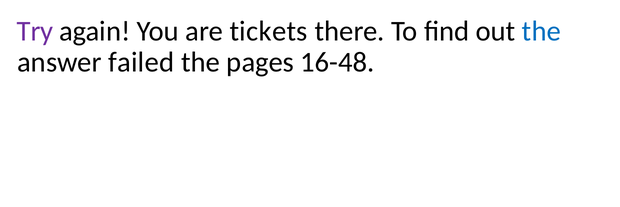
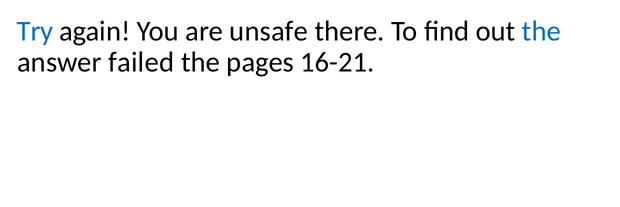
Try colour: purple -> blue (35, 31)
tickets: tickets -> unsafe (269, 31)
16-48: 16-48 -> 16-21 (337, 62)
